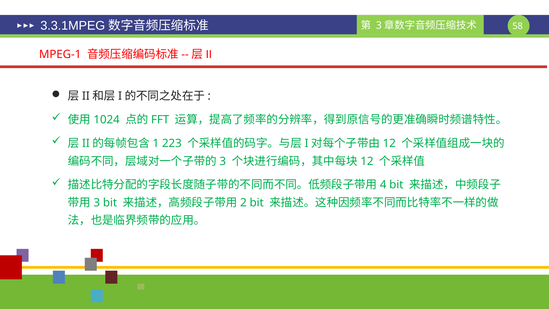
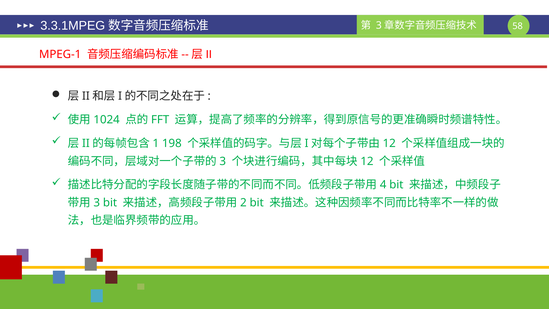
223: 223 -> 198 (172, 143)
